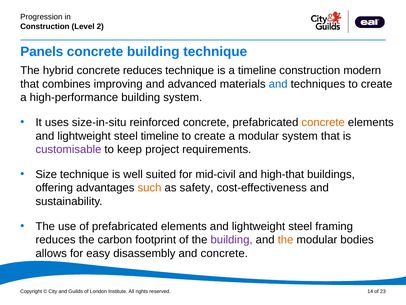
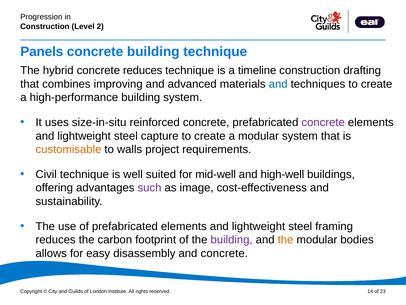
modern: modern -> drafting (362, 70)
concrete colour: orange -> purple (323, 122)
steel timeline: timeline -> capture (160, 136)
customisable colour: purple -> orange (68, 149)
keep: keep -> walls (130, 149)
Size: Size -> Civil (46, 174)
mid-civil: mid-civil -> mid-well (216, 174)
high-that: high-that -> high-well (282, 174)
such colour: orange -> purple (150, 188)
safety: safety -> image (197, 188)
